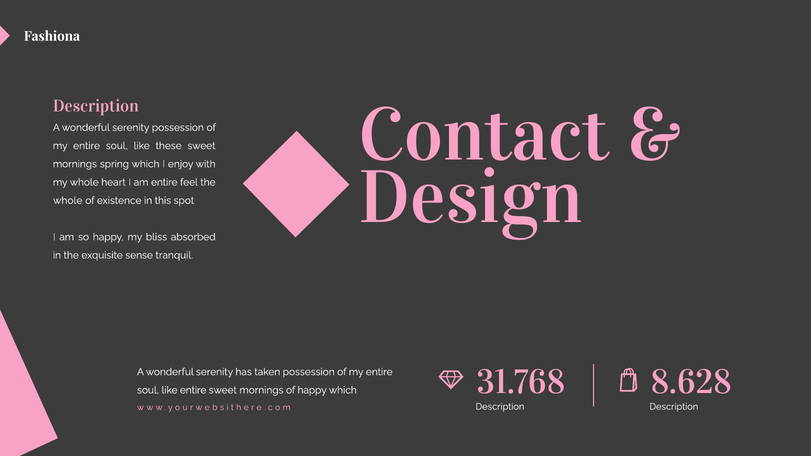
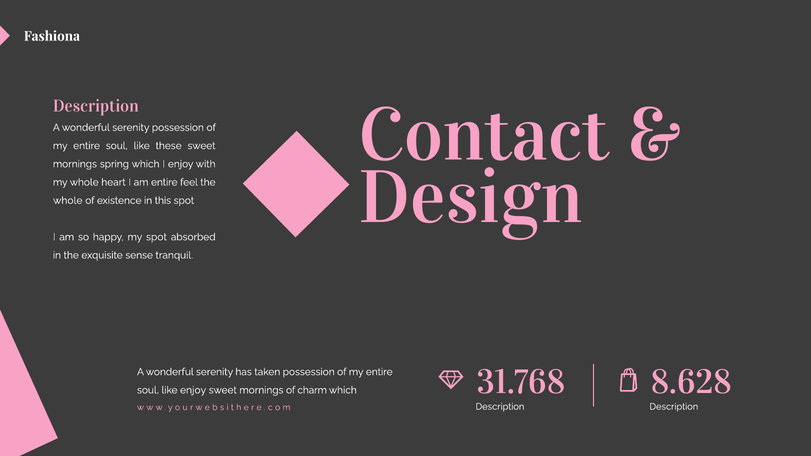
my bliss: bliss -> spot (156, 237)
like entire: entire -> enjoy (193, 390)
of happy: happy -> charm (312, 390)
